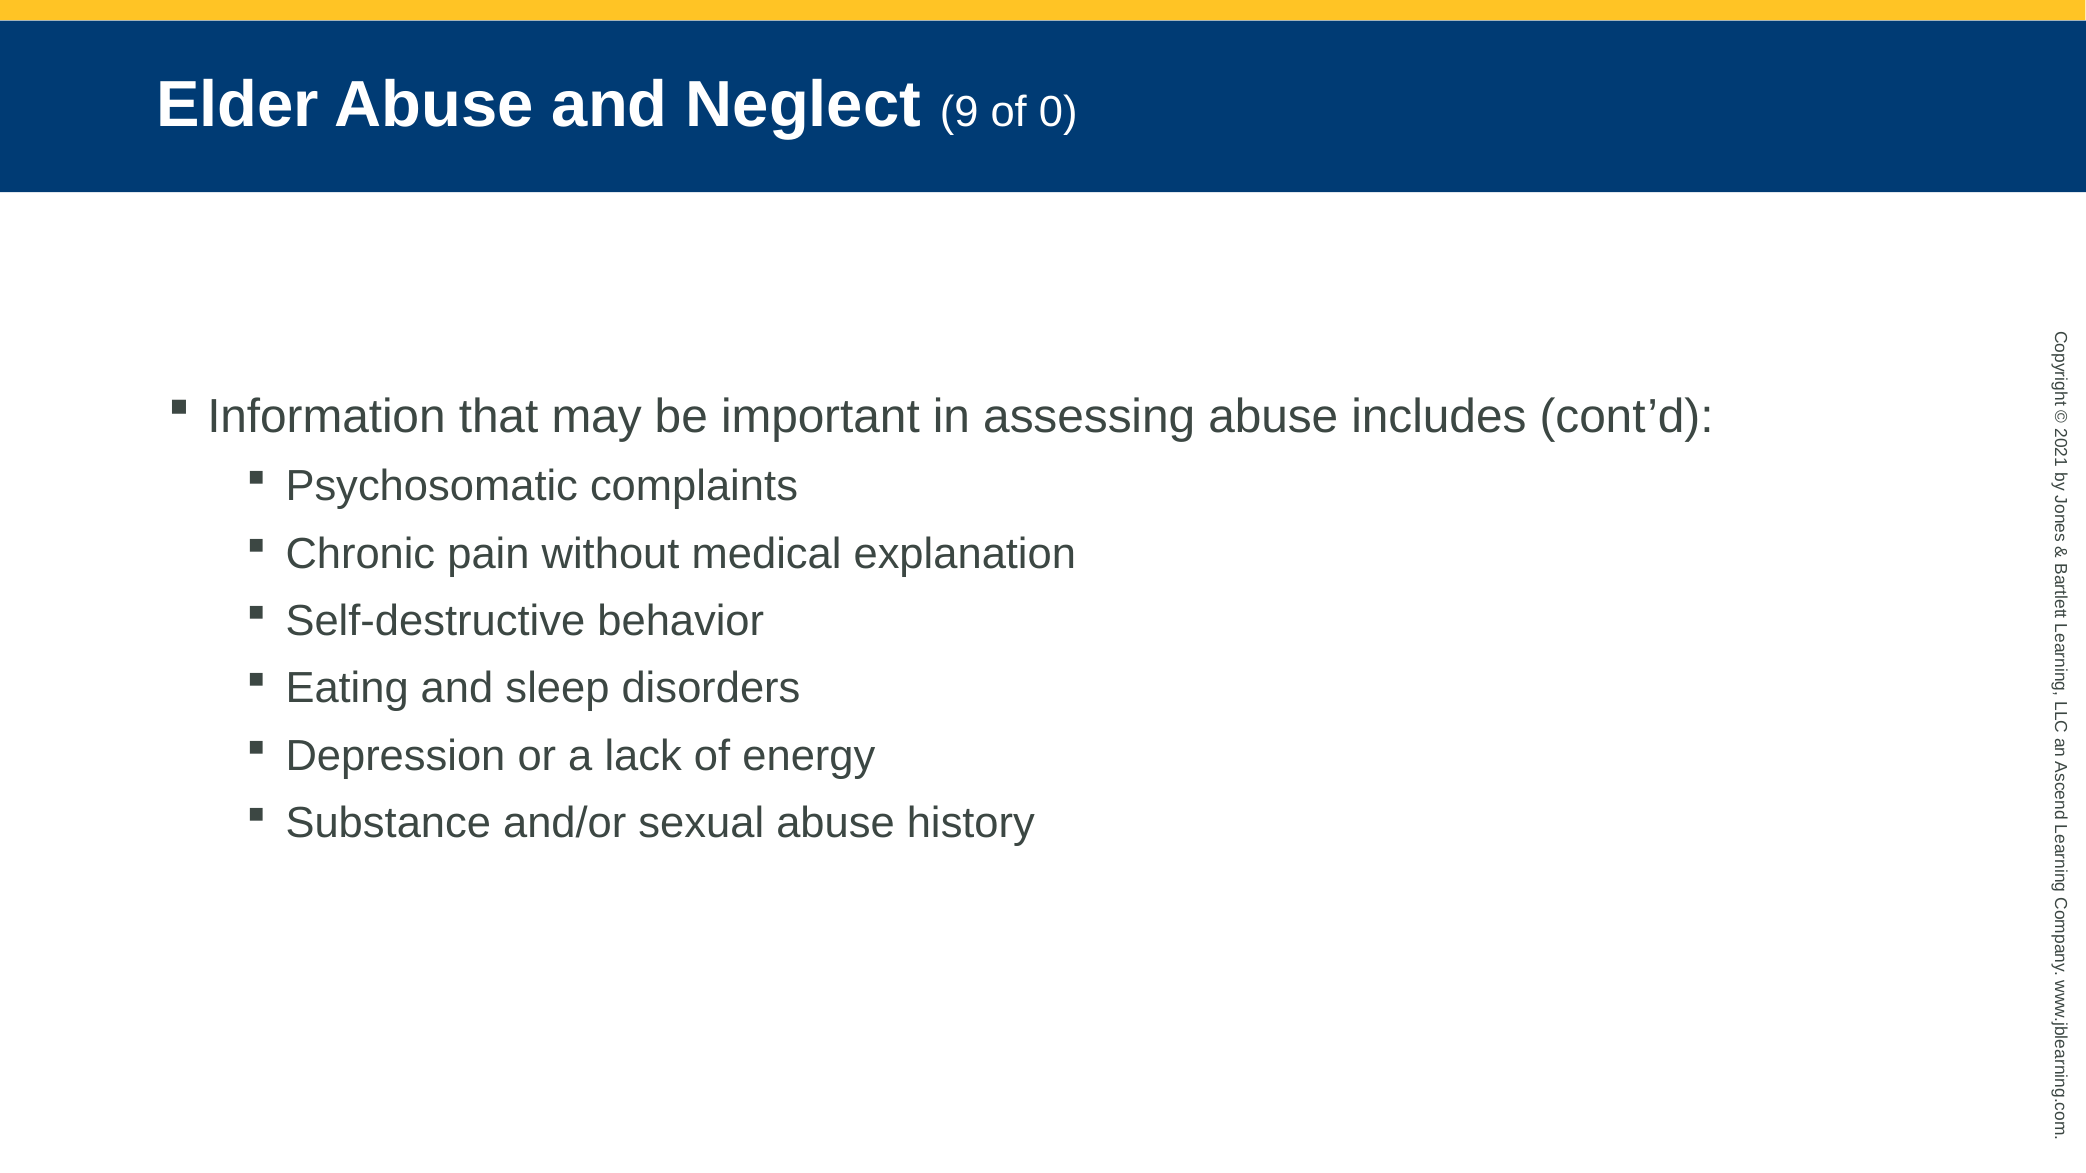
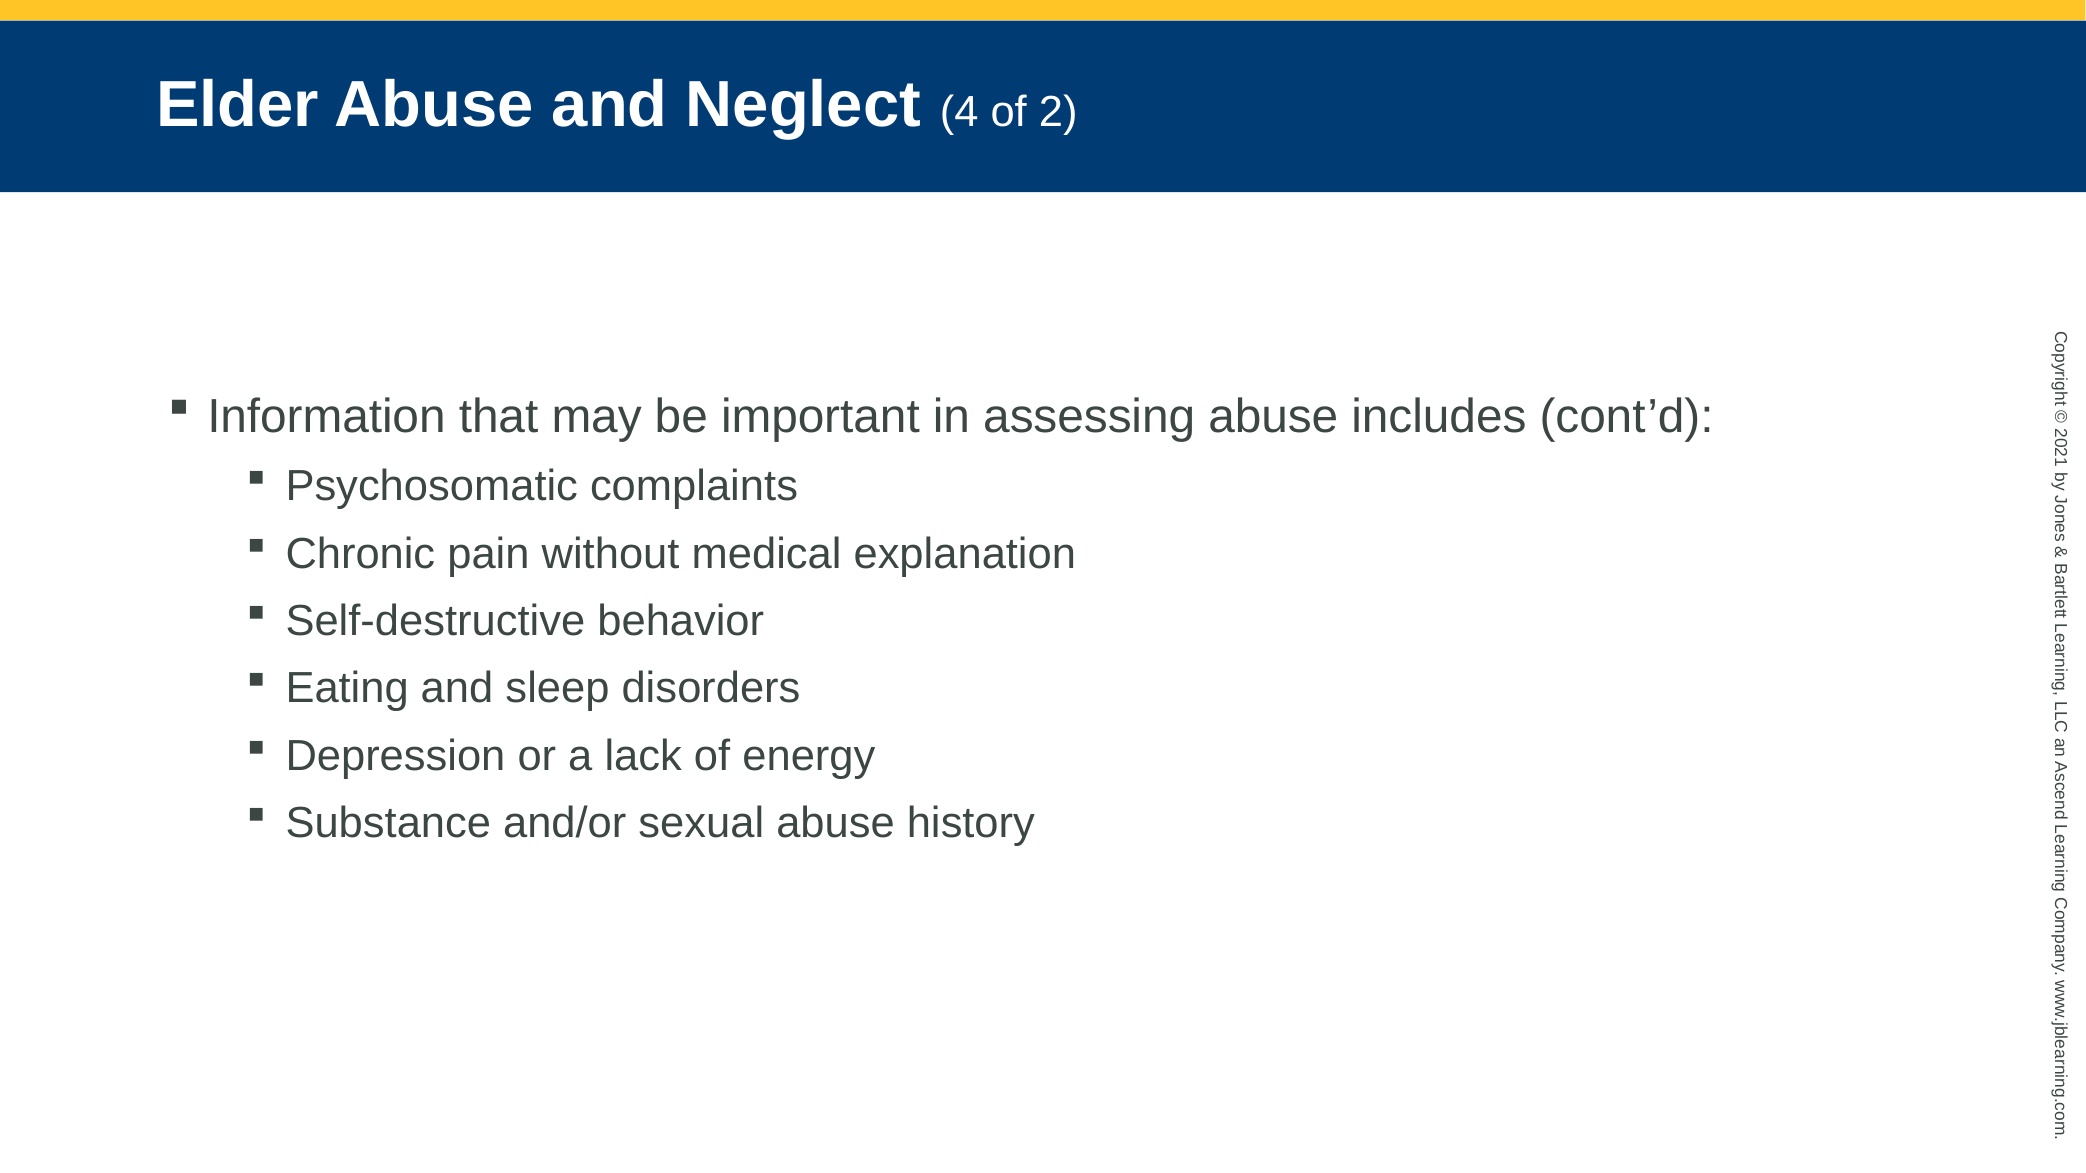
9: 9 -> 4 (959, 112)
of 0: 0 -> 2 (1058, 112)
